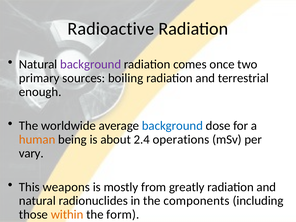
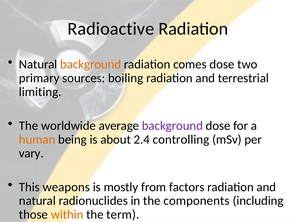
background colour: purple -> orange (91, 64)
comes once: once -> dose (222, 64)
enough: enough -> limiting (40, 92)
background colour: blue -> purple (172, 126)
operations: operations -> controlling (181, 139)
greatly: greatly -> factors (187, 187)
form: form -> term (123, 215)
